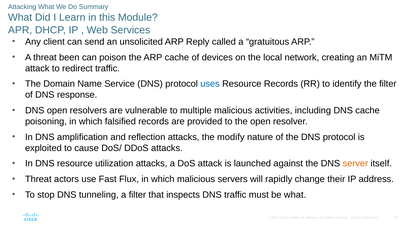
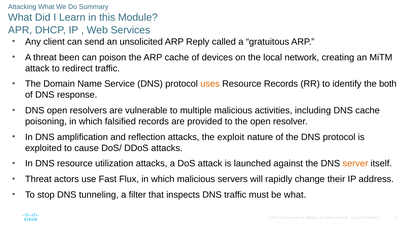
uses colour: blue -> orange (210, 84)
the filter: filter -> both (388, 84)
modify: modify -> exploit (231, 137)
